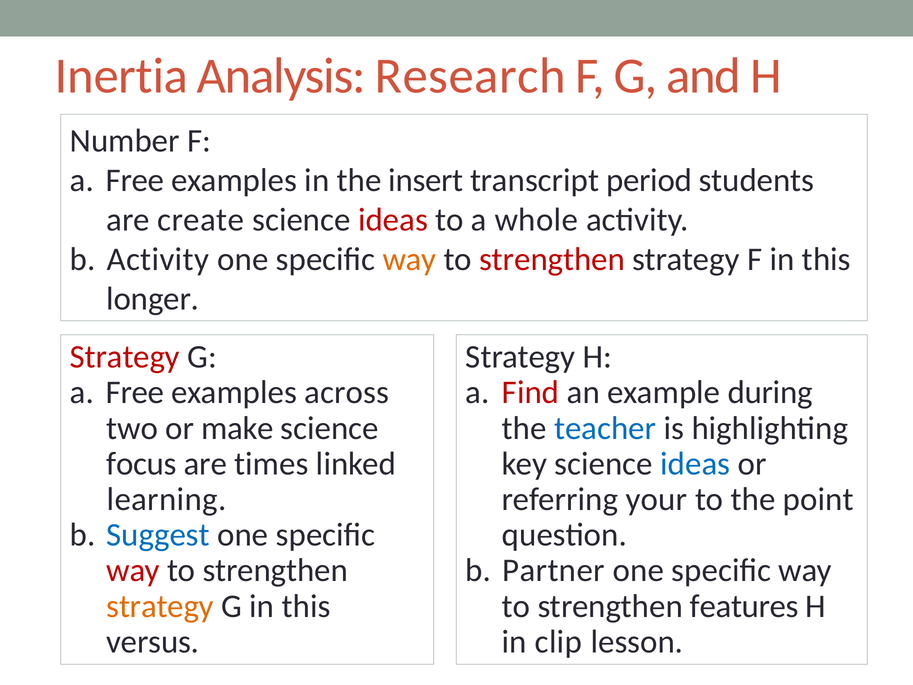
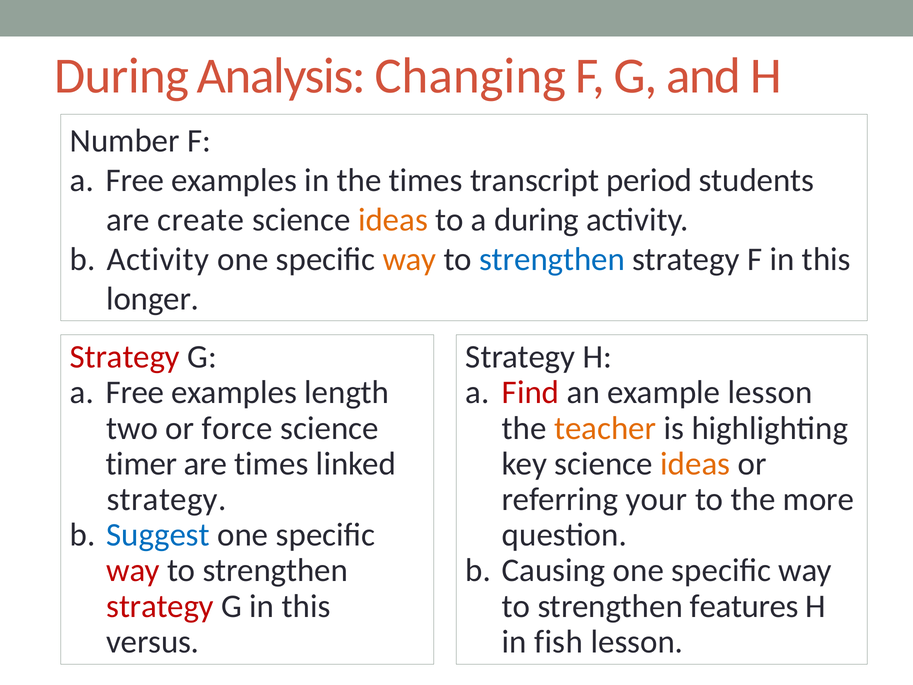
Inertia: Inertia -> During (122, 76)
Research: Research -> Changing (471, 76)
the insert: insert -> times (426, 180)
ideas colour: red -> orange (393, 220)
a whole: whole -> during (537, 220)
strengthen colour: red -> blue (552, 259)
across: across -> length (347, 392)
example during: during -> lesson (770, 392)
make: make -> force (237, 428)
teacher colour: blue -> orange (605, 428)
focus: focus -> timer (141, 464)
ideas colour: blue -> orange (695, 464)
learning: learning -> strategy (167, 499)
point: point -> more (818, 499)
Partner: Partner -> Causing (554, 570)
strategy colour: orange -> red (160, 606)
clip: clip -> fish (559, 641)
